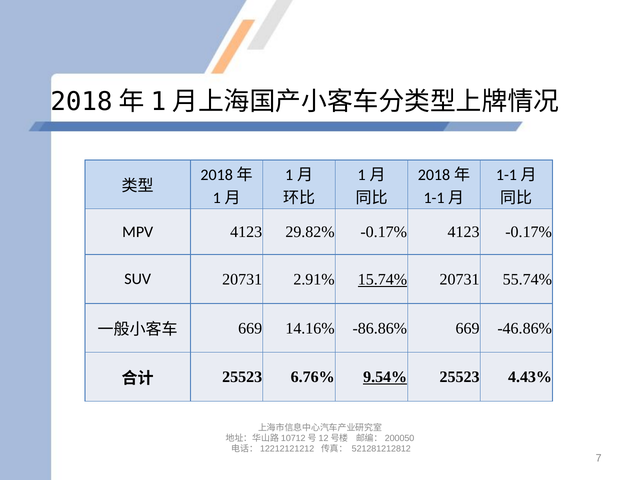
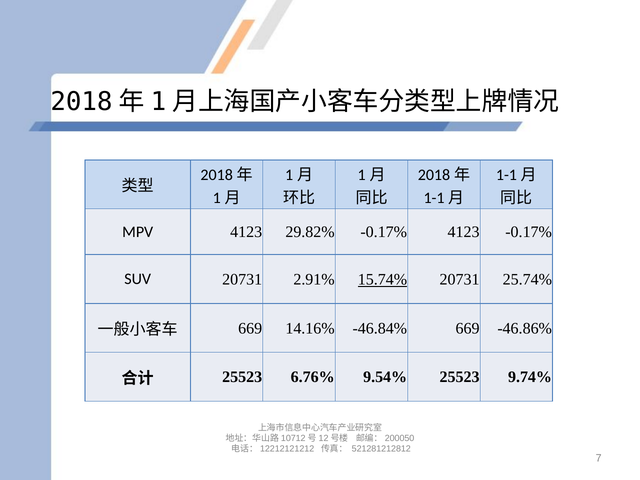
55.74%: 55.74% -> 25.74% (527, 279)
-86.86%: -86.86% -> -46.84% (380, 328)
9.54% underline: present -> none (385, 377)
4.43%: 4.43% -> 9.74% (530, 377)
